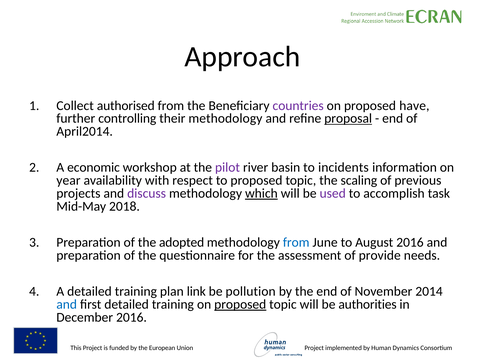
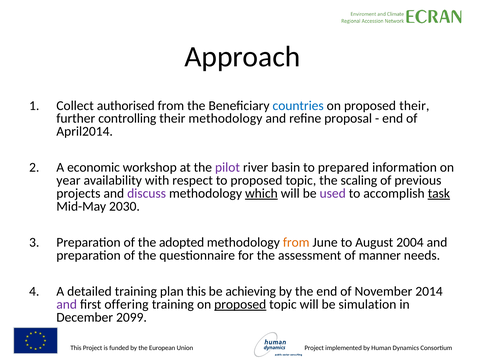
countries colour: purple -> blue (298, 106)
proposed have: have -> their (414, 106)
proposal underline: present -> none (348, 118)
incidents: incidents -> prepared (343, 167)
task underline: none -> present (439, 193)
2018: 2018 -> 2030 (124, 206)
from colour: blue -> orange (296, 242)
August 2016: 2016 -> 2004 (410, 242)
provide: provide -> manner (380, 255)
plan link: link -> this (196, 291)
pollution: pollution -> achieving (251, 291)
and colour: blue -> purple (67, 304)
first detailed: detailed -> offering (127, 304)
authorities: authorities -> simulation (367, 304)
December 2016: 2016 -> 2099 (131, 317)
